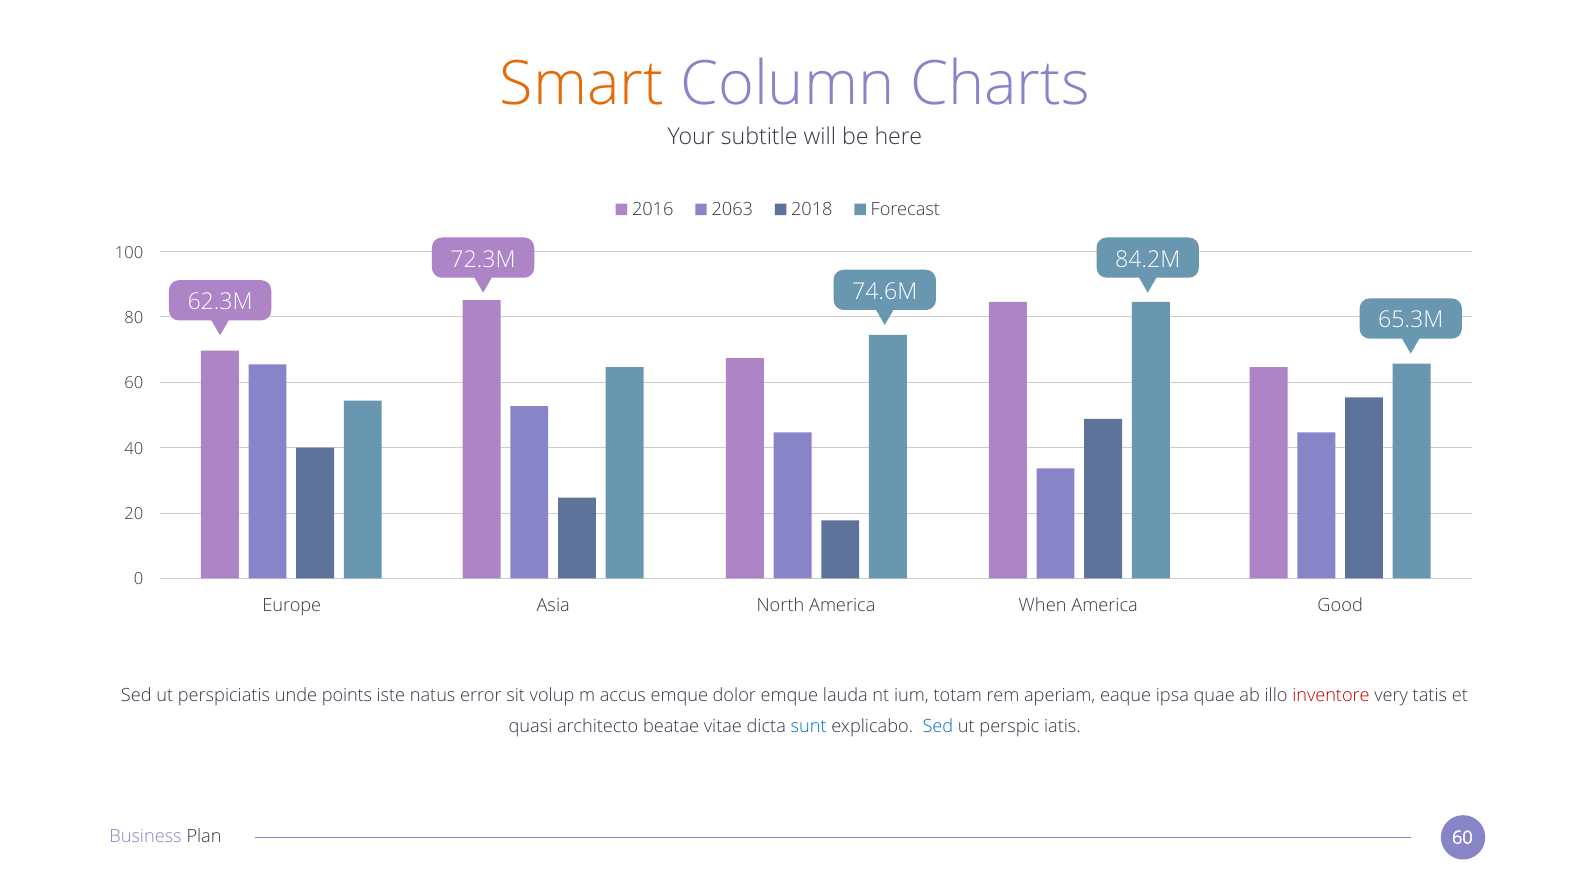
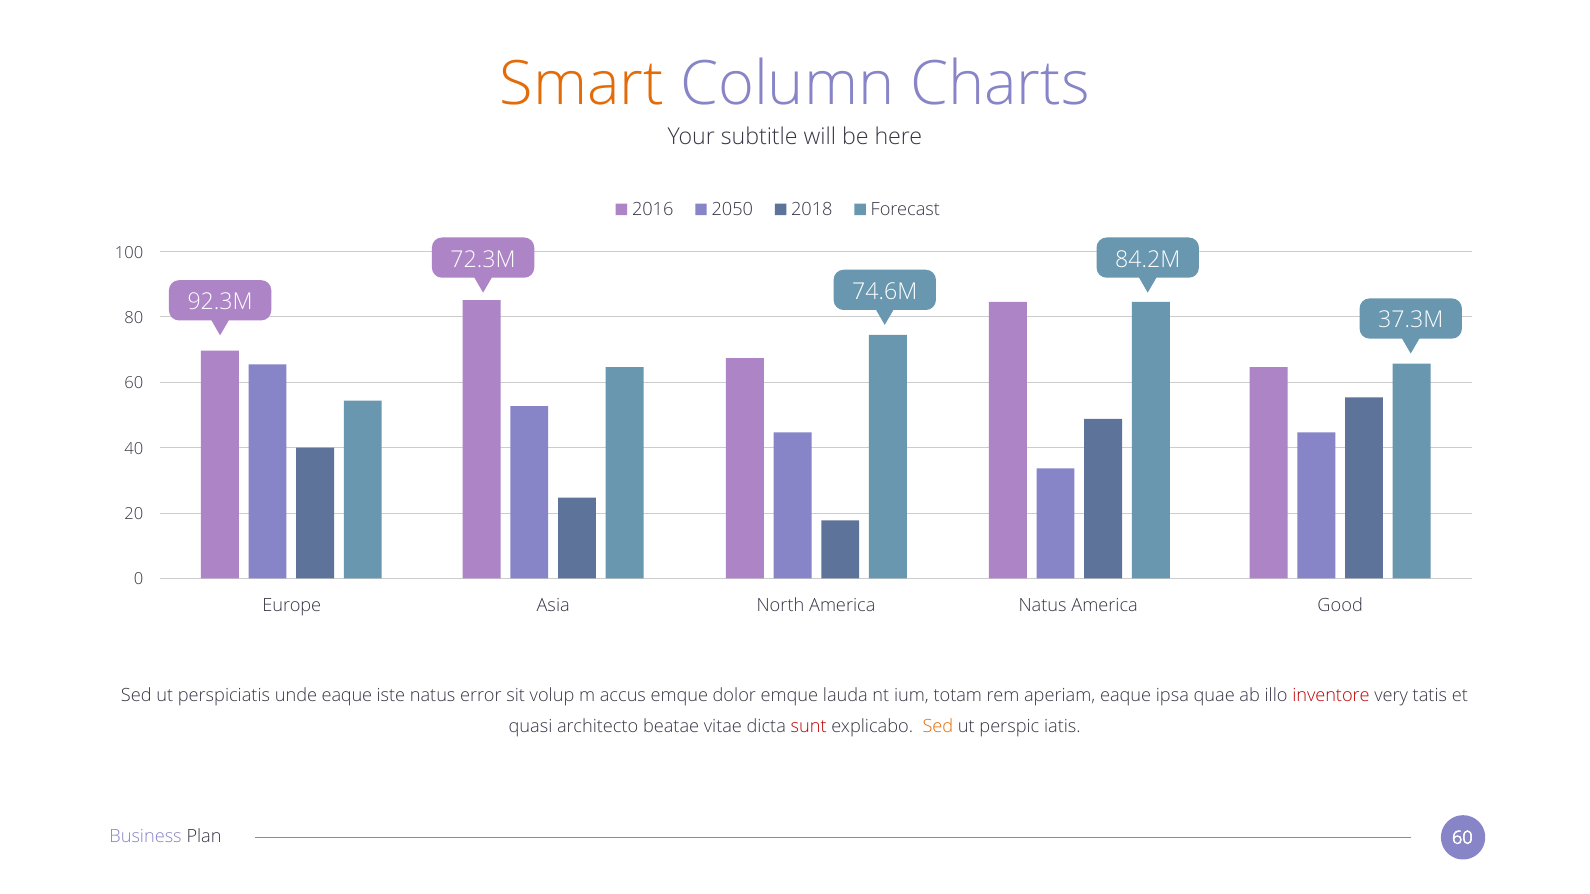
2063: 2063 -> 2050 (732, 210)
62.3M: 62.3M -> 92.3M (220, 302)
65.3M: 65.3M -> 37.3M (1411, 320)
America When: When -> Natus (1043, 606)
unde points: points -> eaque (347, 696)
sunt colour: blue -> red (809, 727)
Sed colour: blue -> orange (938, 727)
